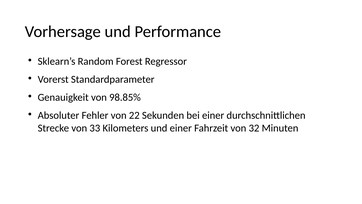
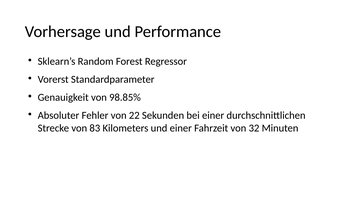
33: 33 -> 83 (95, 128)
